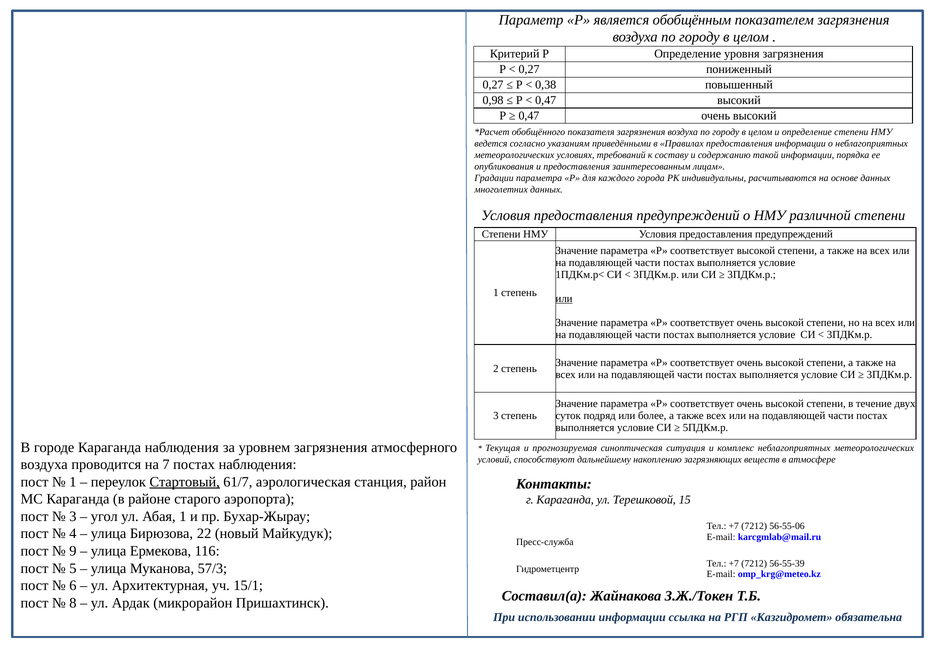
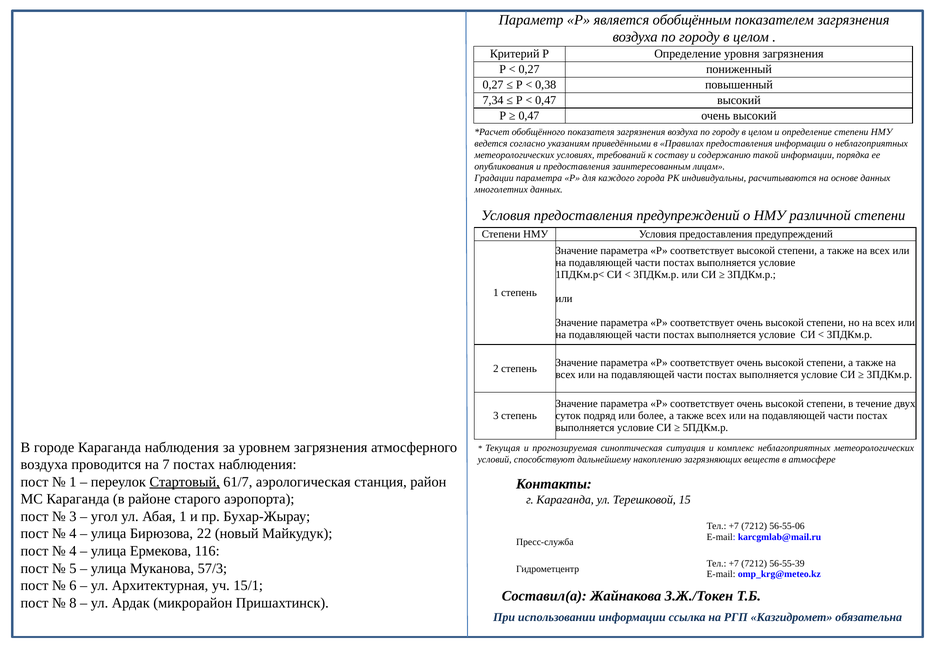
0,98: 0,98 -> 7,34 (493, 100)
или underline: present -> none (564, 298)
9: 9 -> 4 (73, 550)
